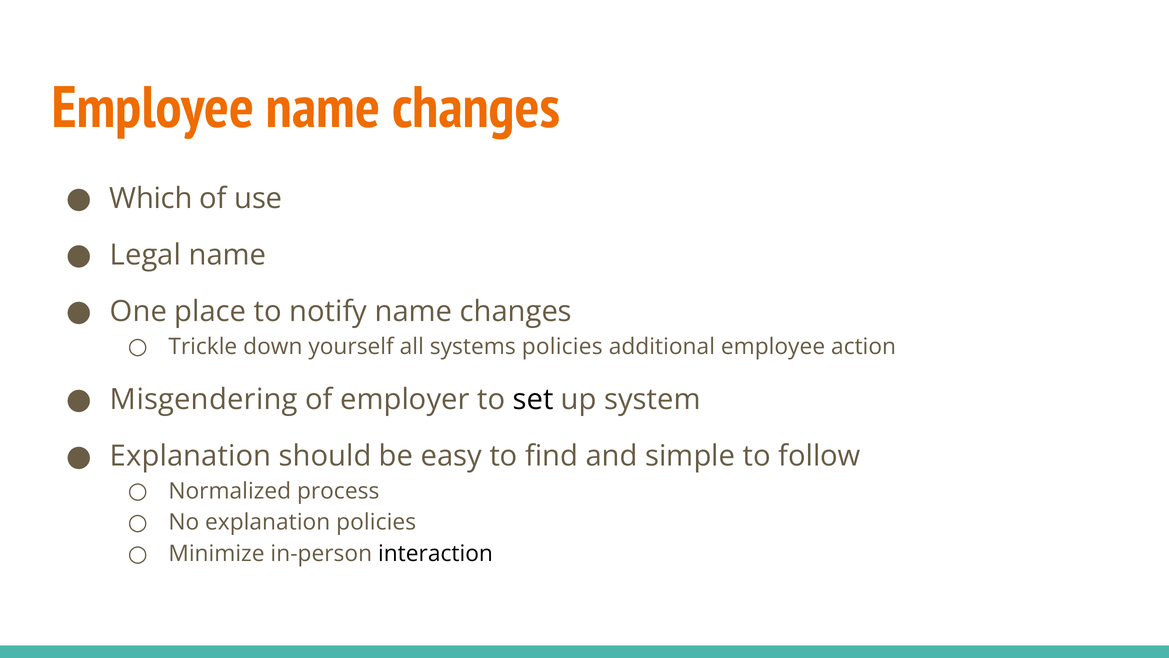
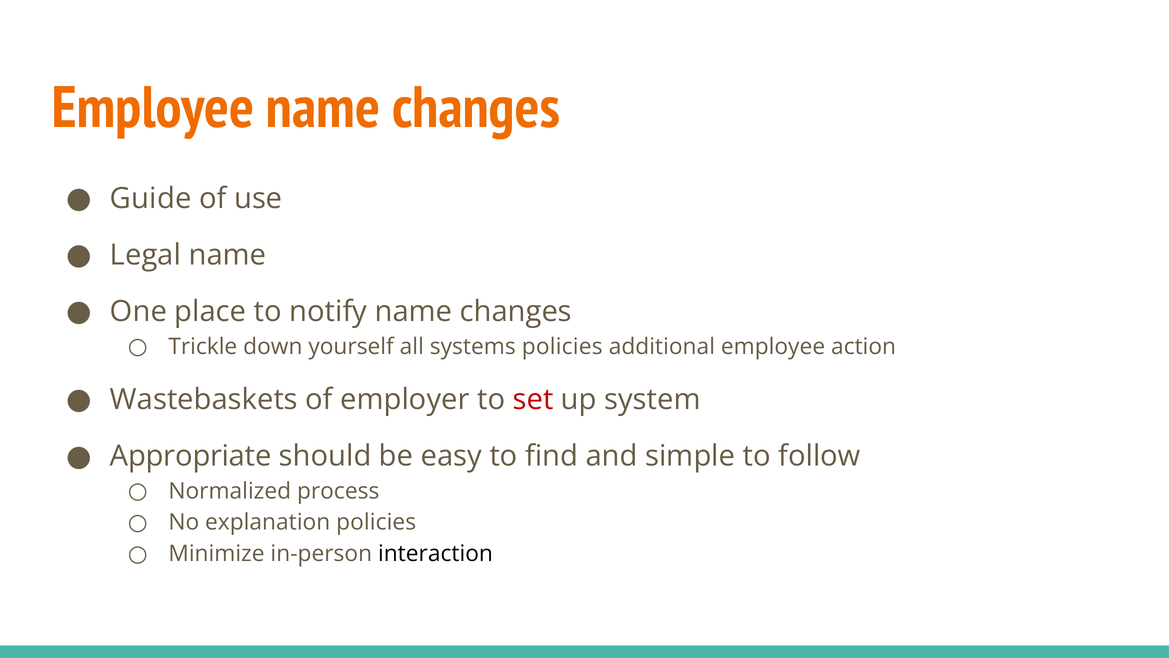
Which: Which -> Guide (151, 198)
Misgendering: Misgendering -> Wastebaskets (204, 399)
set colour: black -> red (533, 399)
Explanation: Explanation -> Appropriate (191, 456)
